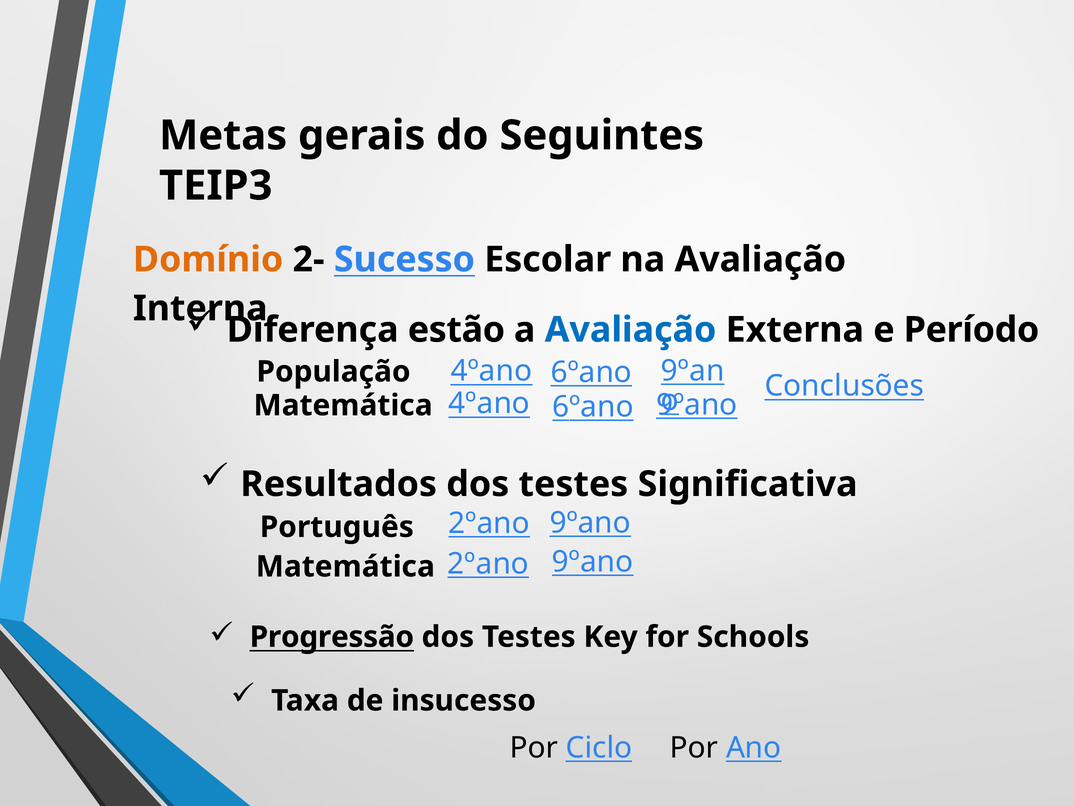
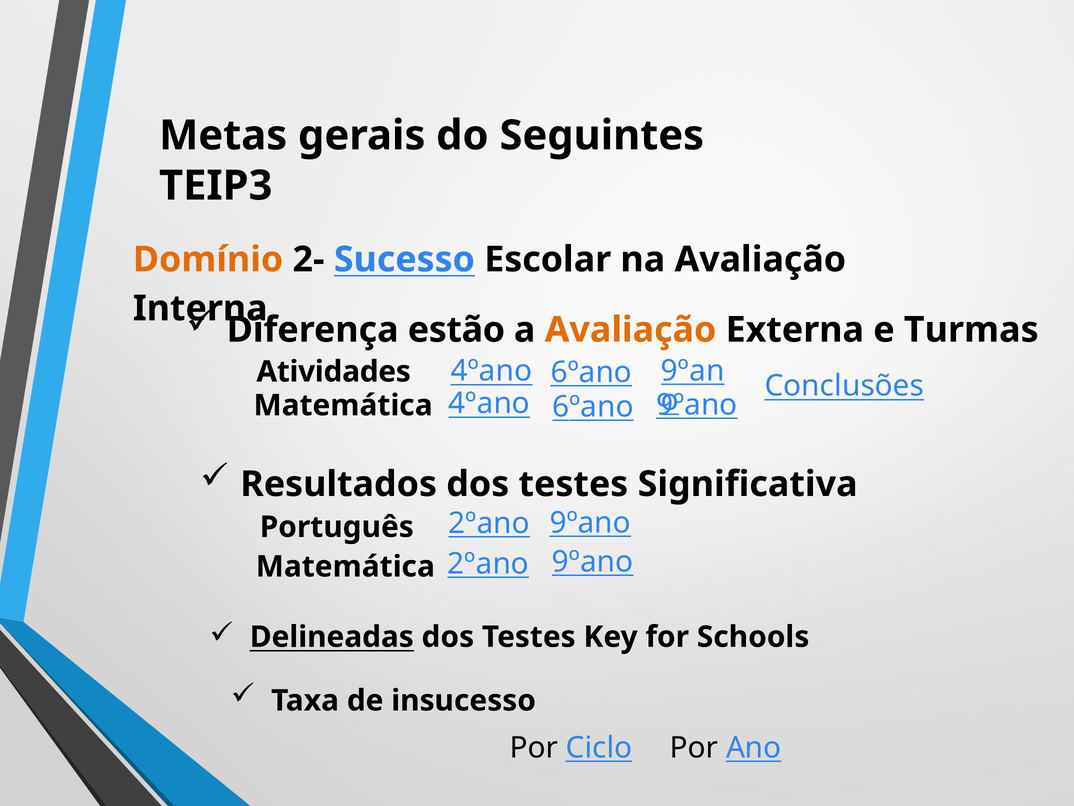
Avaliação colour: blue -> orange (631, 330)
Período: Período -> Turmas (971, 330)
População: População -> Atividades (334, 371)
Progressão: Progressão -> Delineadas (332, 637)
